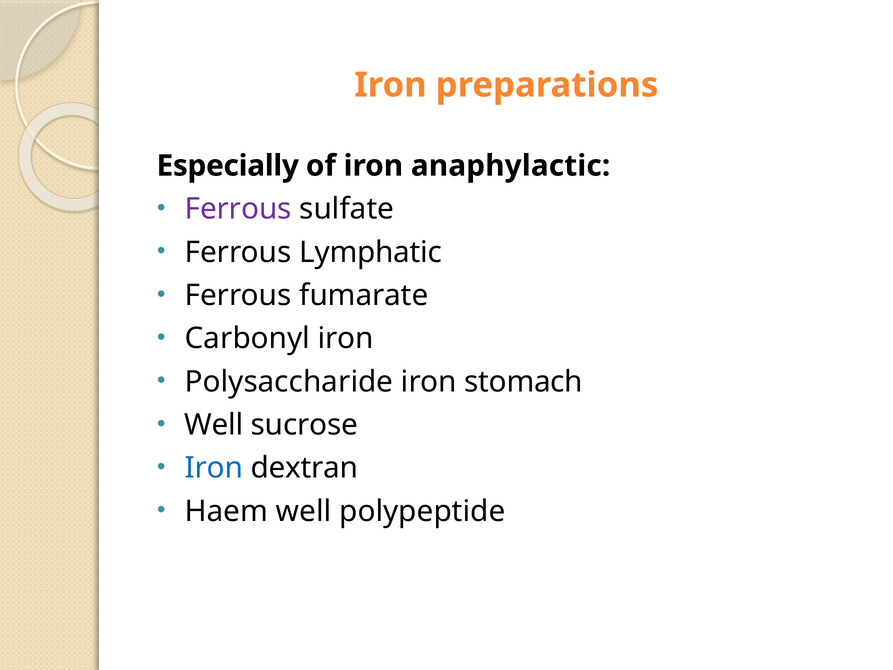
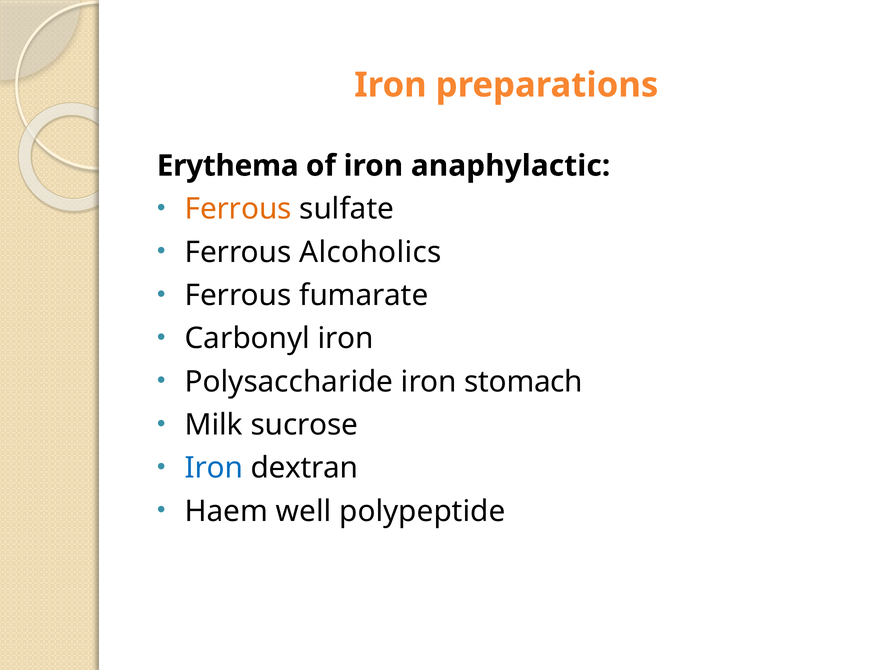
Especially: Especially -> Erythema (228, 166)
Ferrous colour: purple -> orange (238, 209)
Lymphatic: Lymphatic -> Alcoholics (370, 252)
Well: Well -> Milk (214, 425)
